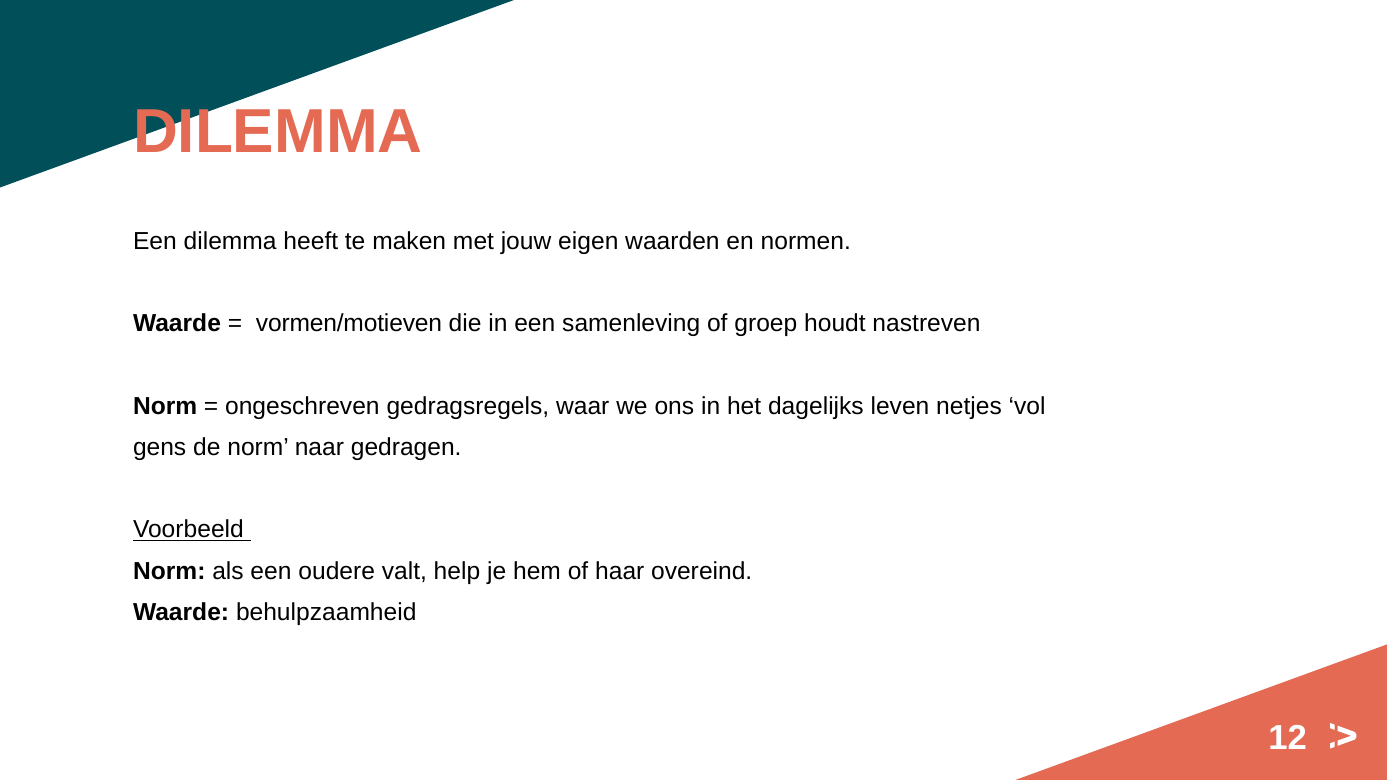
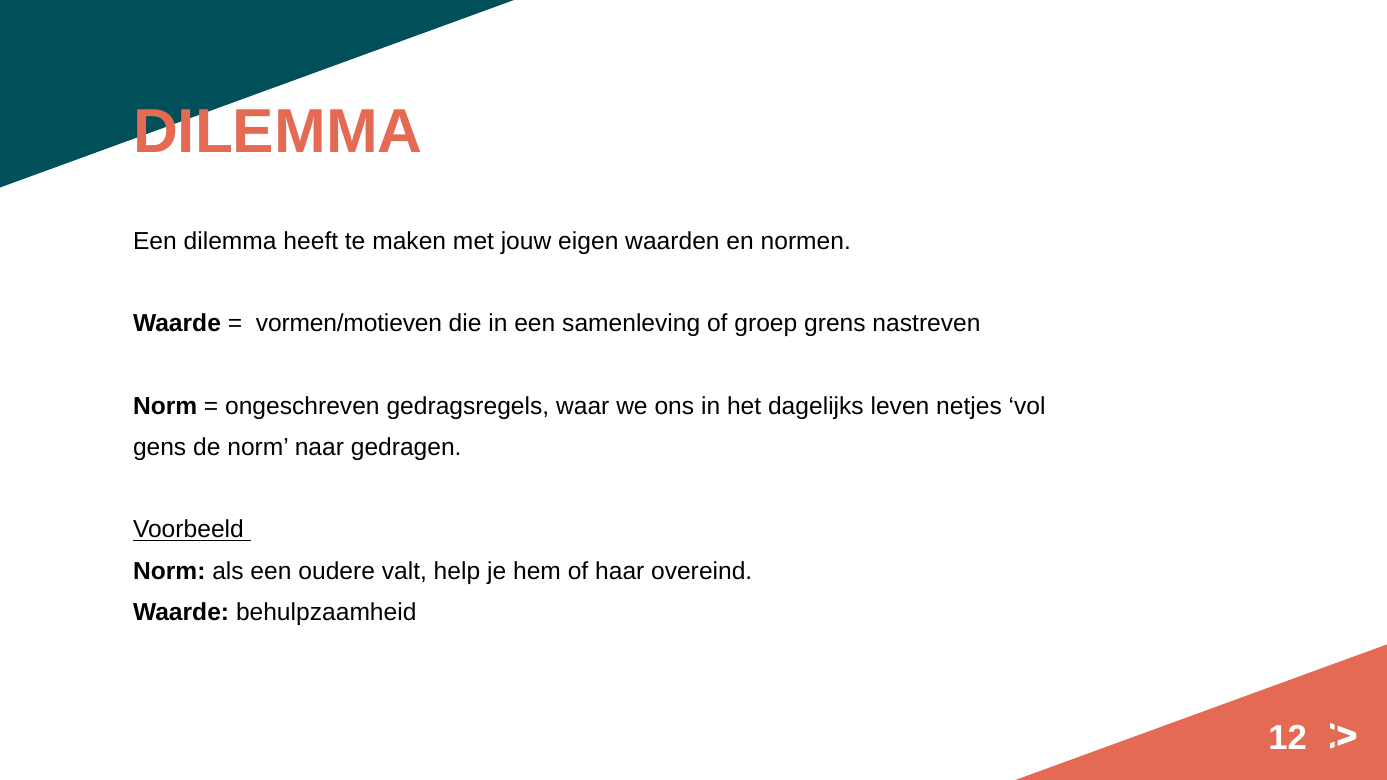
houdt: houdt -> grens (835, 324)
